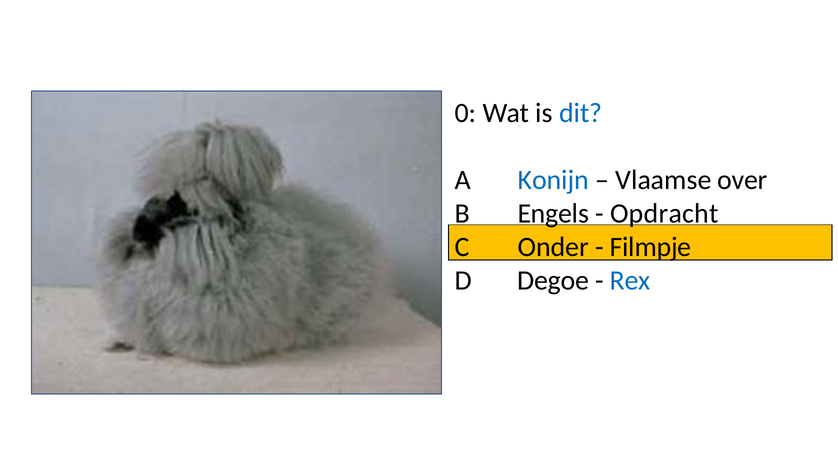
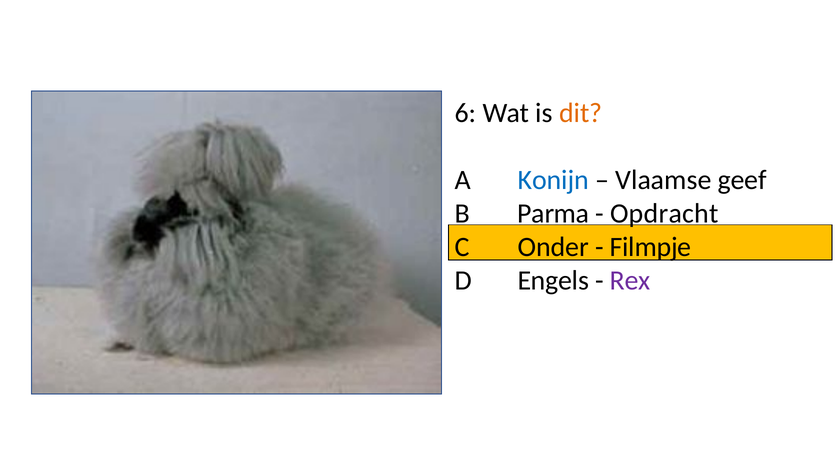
0: 0 -> 6 (466, 113)
dit colour: blue -> orange (581, 113)
over: over -> geef (742, 180)
Engels: Engels -> Parma (553, 213)
Degoe: Degoe -> Engels (553, 280)
Rex colour: blue -> purple (630, 280)
